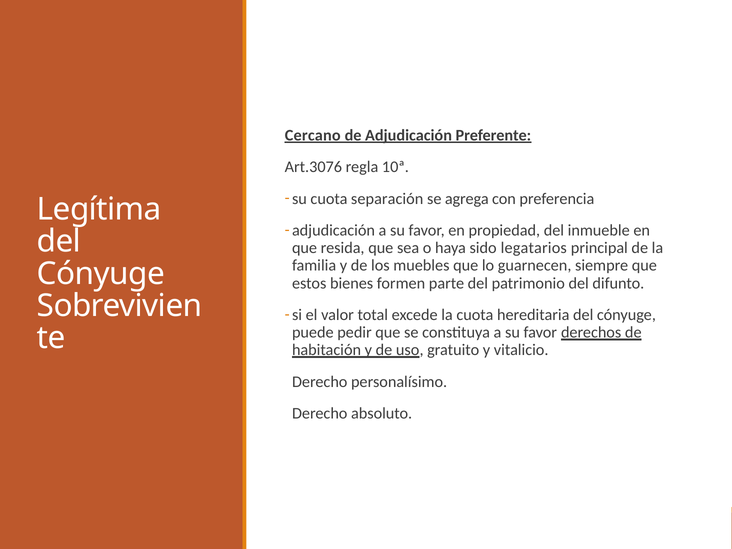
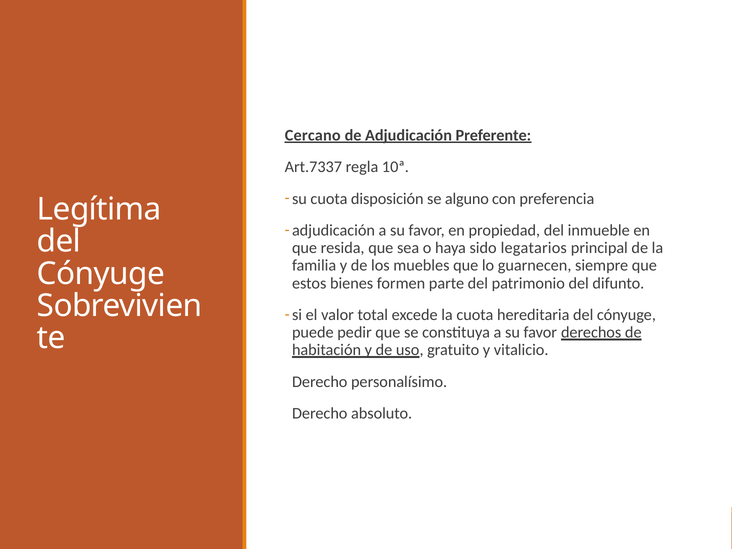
Art.3076: Art.3076 -> Art.7337 (313, 167)
separación: separación -> disposición (387, 199)
agrega: agrega -> alguno (467, 199)
